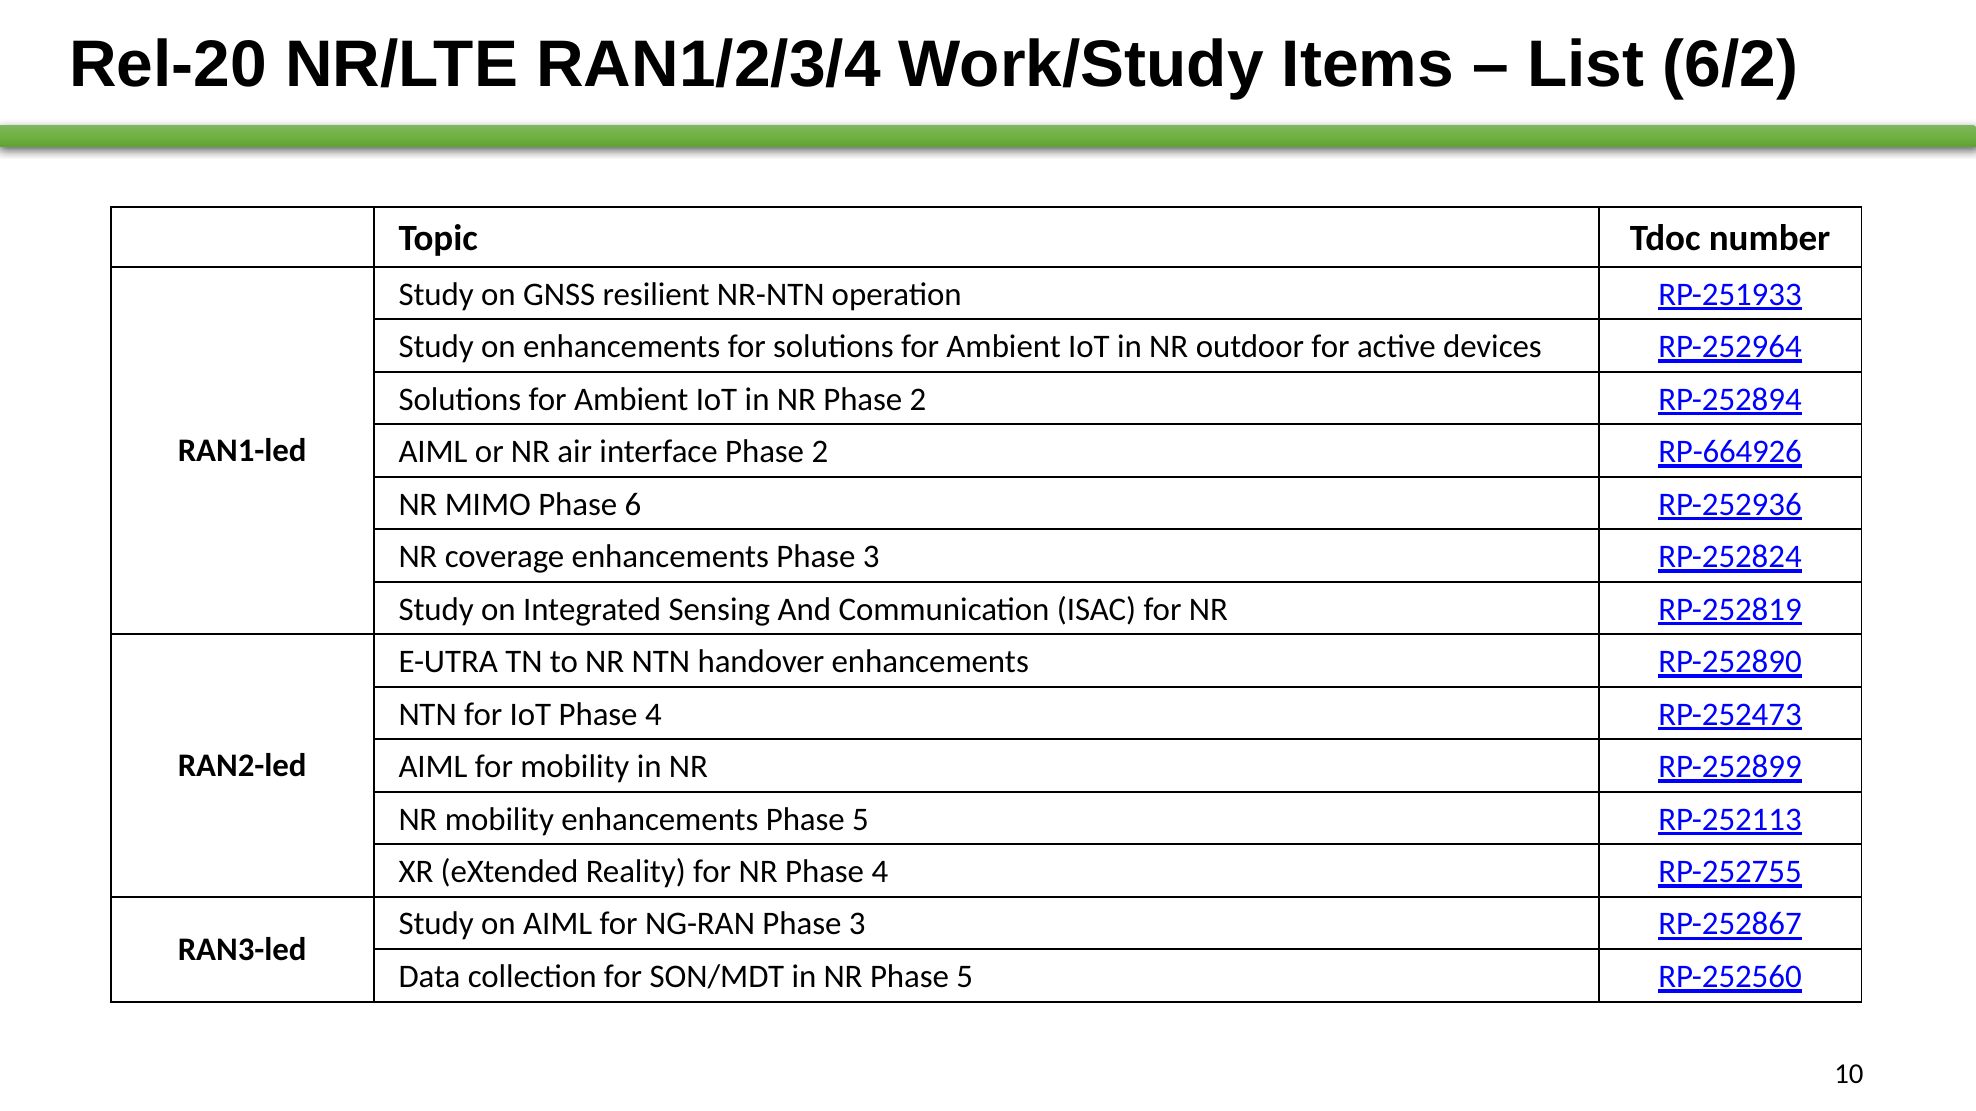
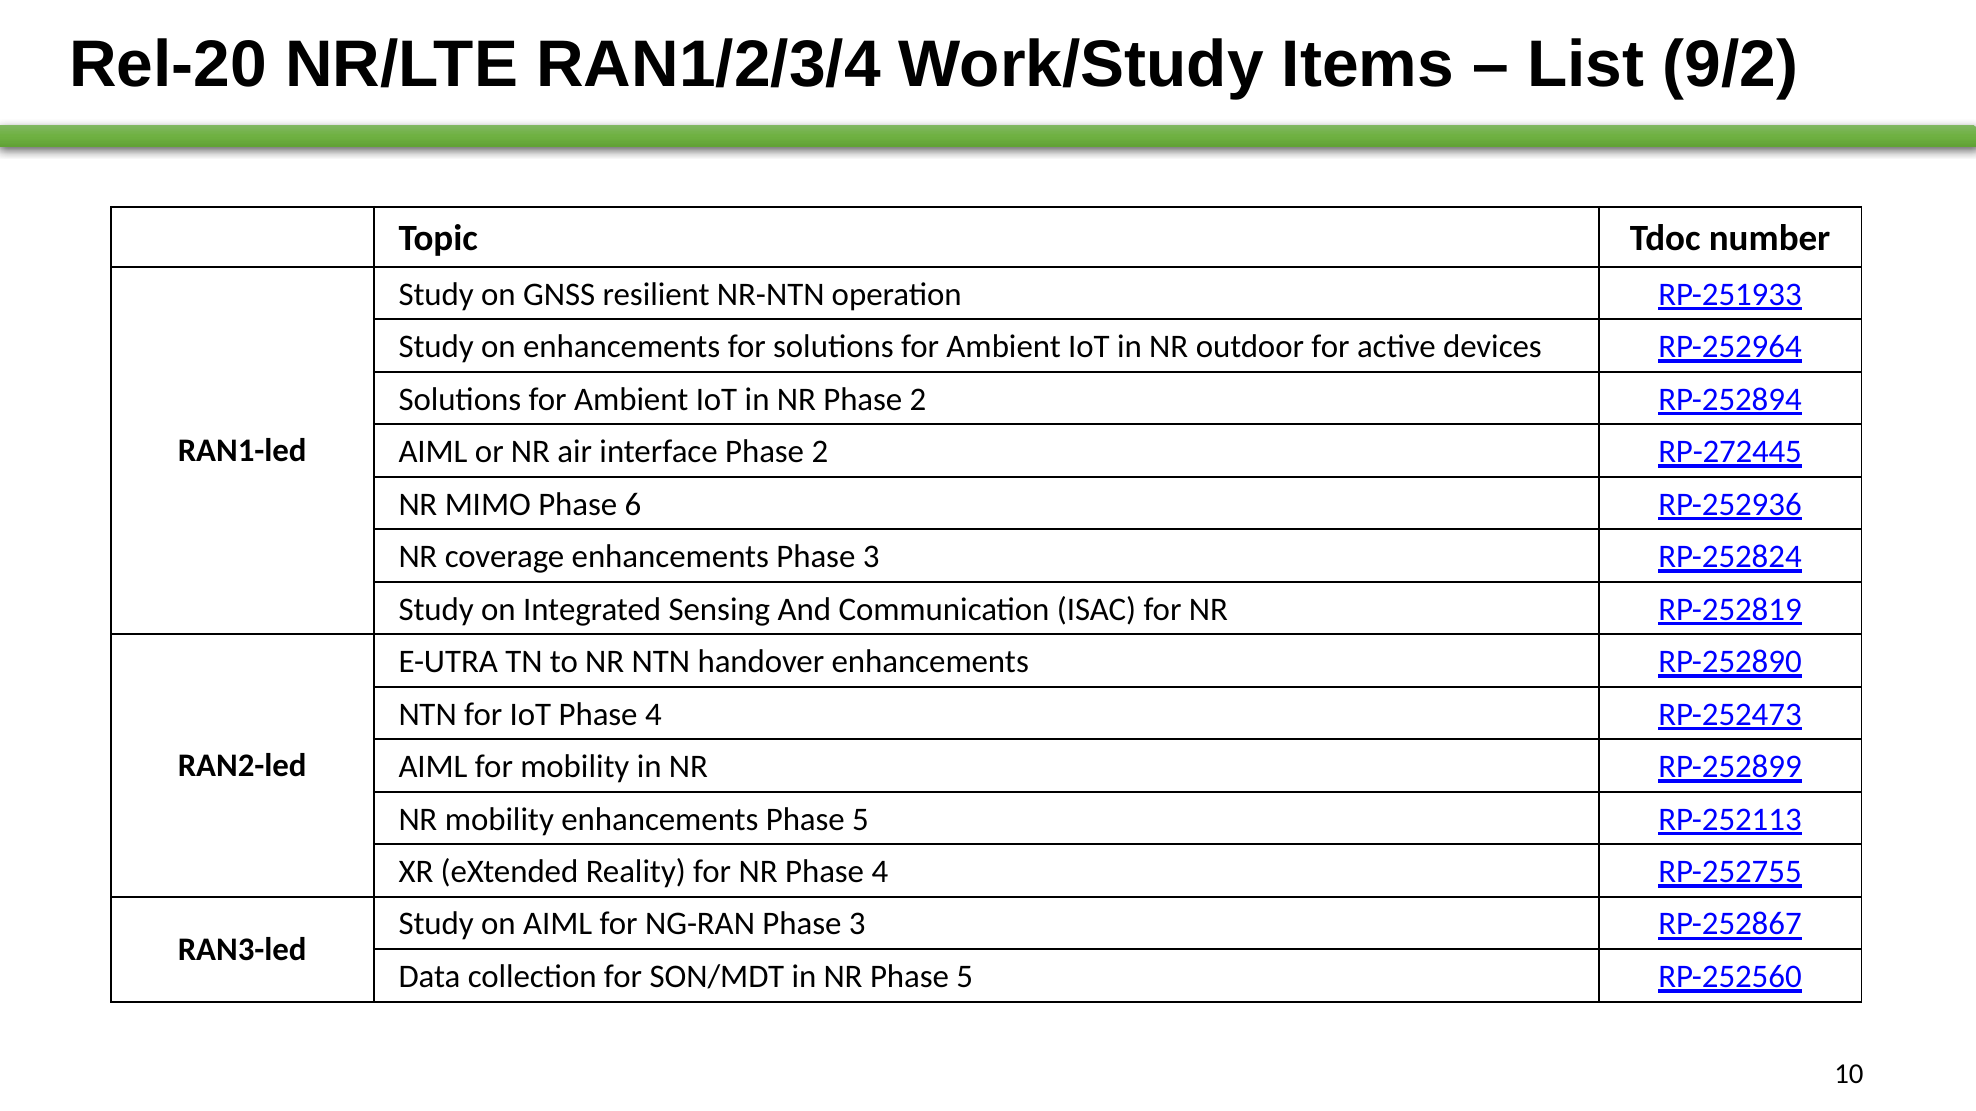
6/2: 6/2 -> 9/2 (1730, 65)
RP-664926: RP-664926 -> RP-272445 (1730, 452)
